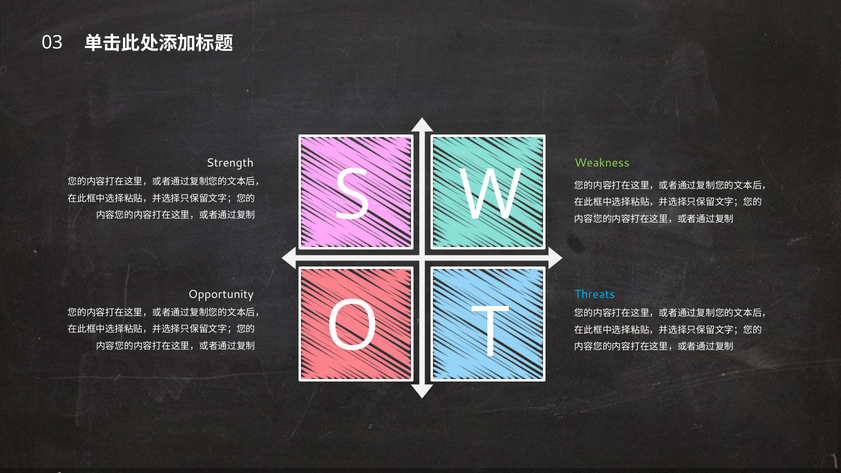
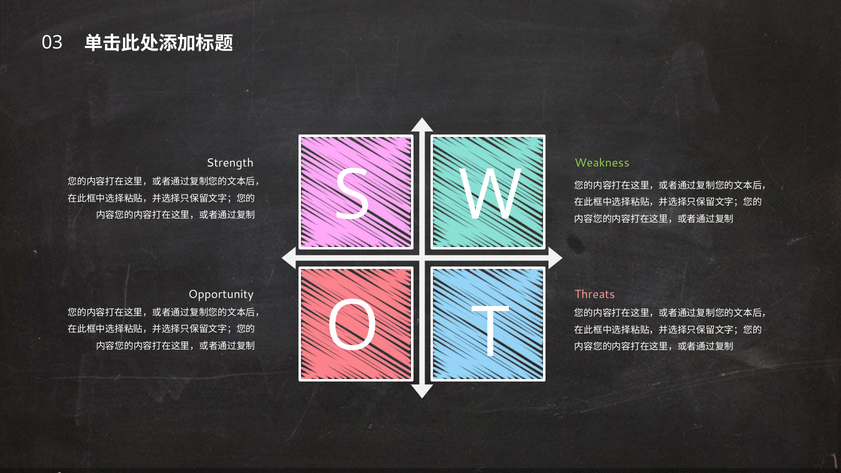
Threats colour: light blue -> pink (595, 294)
